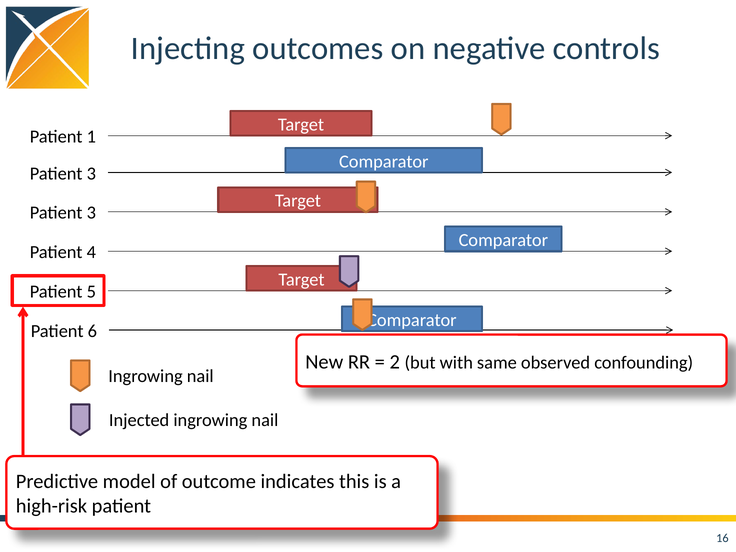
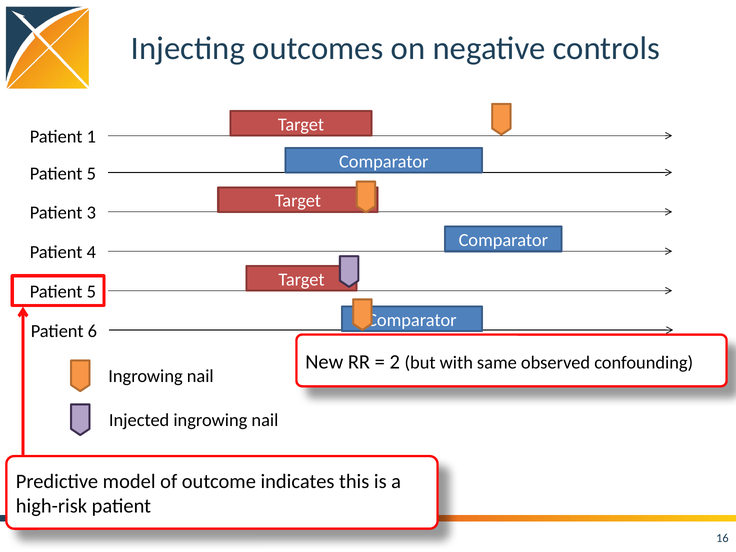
3: 3 -> 5 (91, 174)
